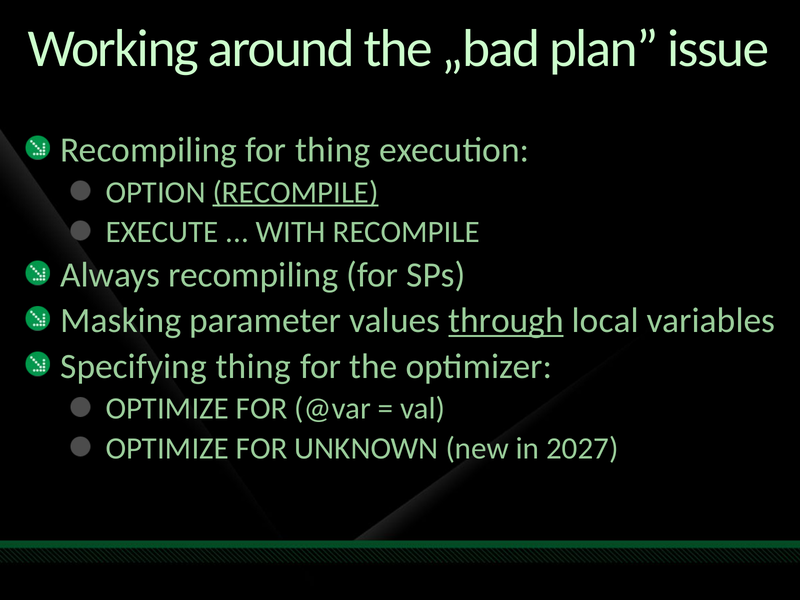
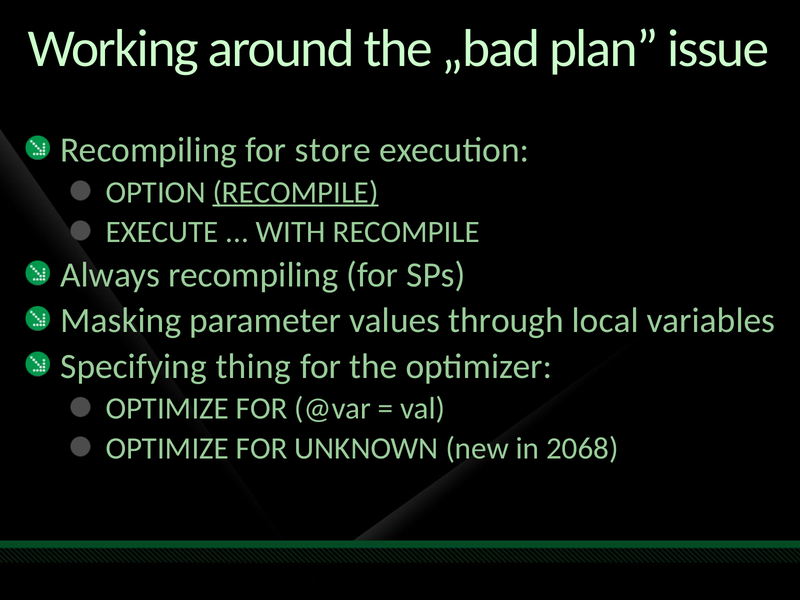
for thing: thing -> store (333, 150)
through underline: present -> none (506, 321)
2027: 2027 -> 2068 (582, 448)
